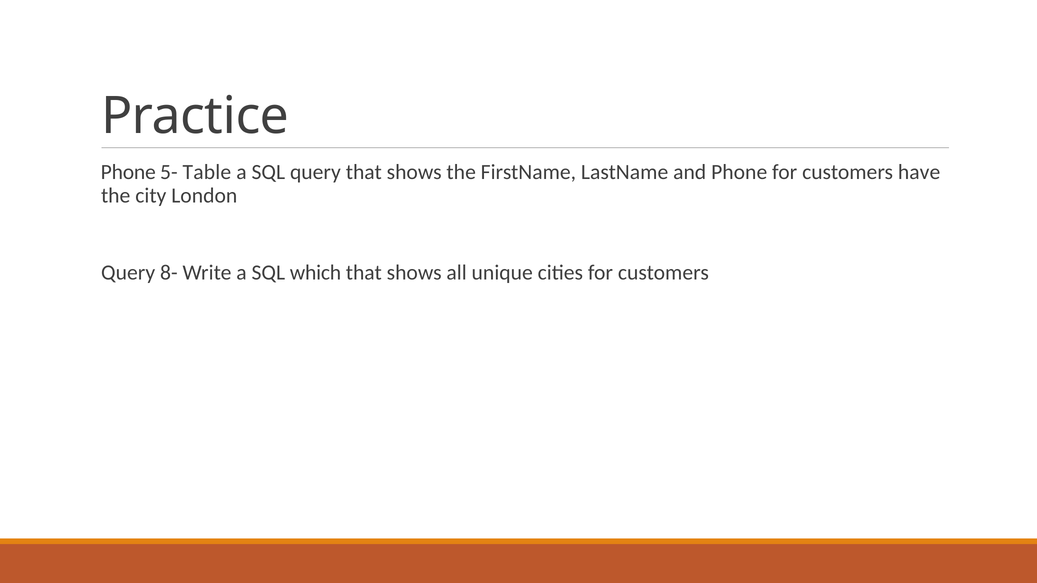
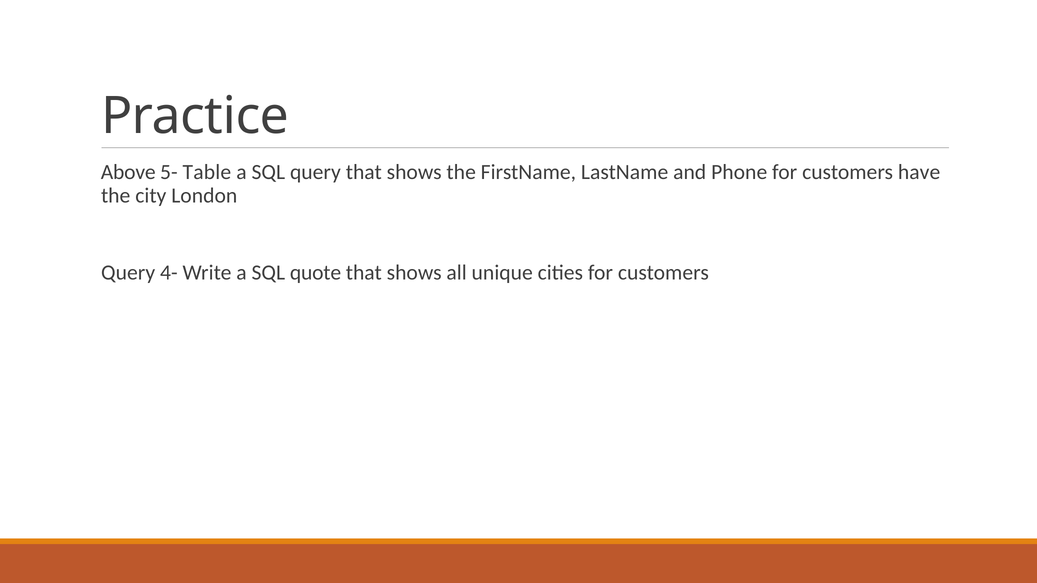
Phone: Phone -> Above (128, 172)
8-: 8- -> 4- (169, 273)
which: which -> quote (316, 273)
